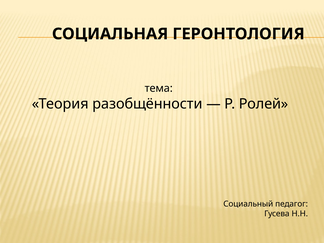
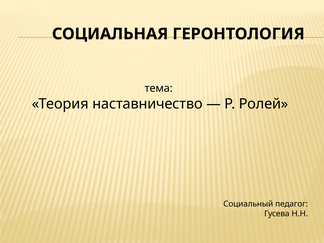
разобщённости: разобщённости -> наставничество (148, 104)
